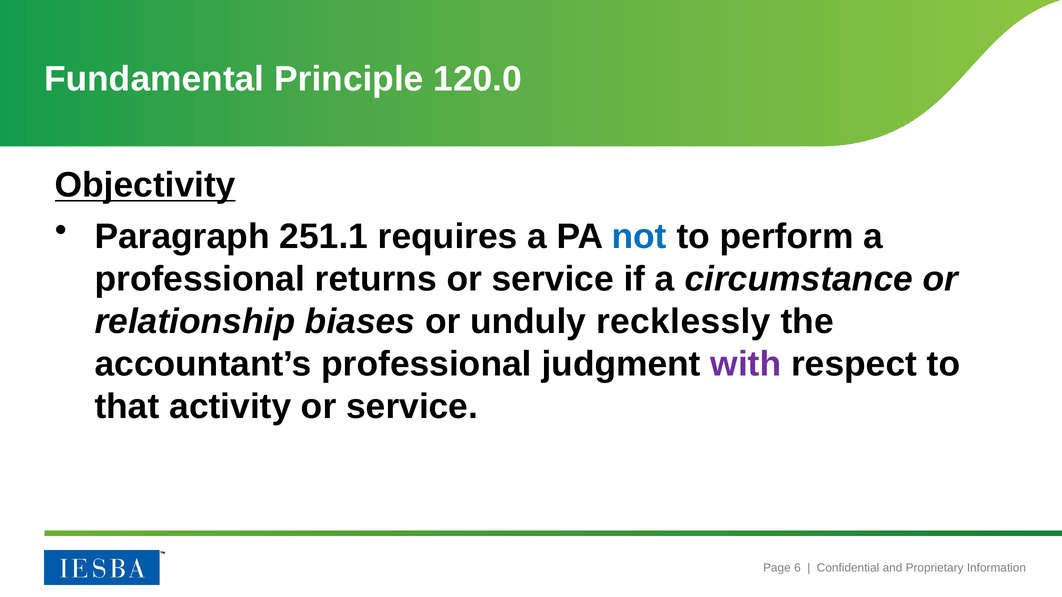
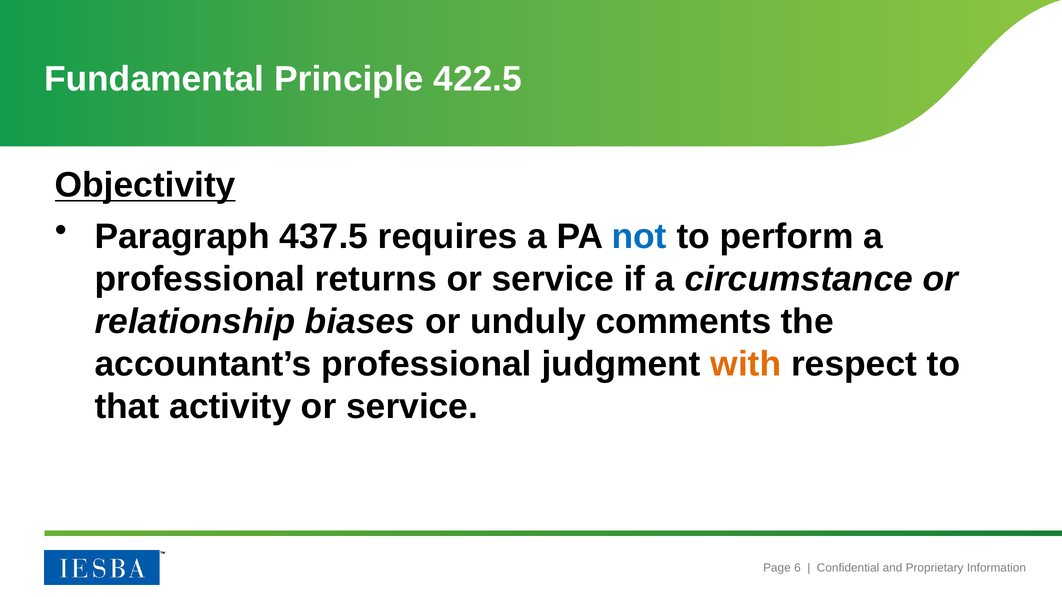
120.0: 120.0 -> 422.5 (478, 79)
251.1: 251.1 -> 437.5 (324, 237)
recklessly: recklessly -> comments (684, 322)
with colour: purple -> orange (746, 364)
